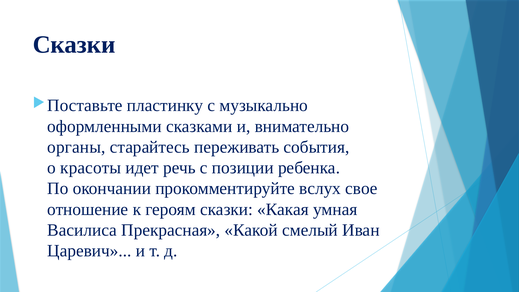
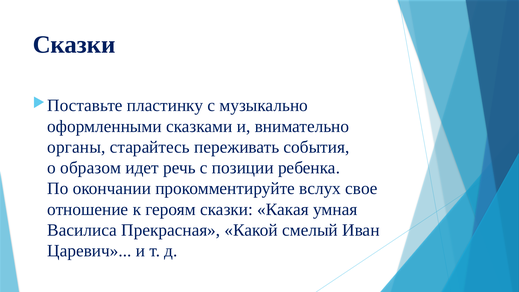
красоты: красоты -> образом (91, 168)
